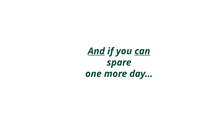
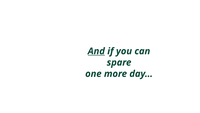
can underline: present -> none (142, 51)
